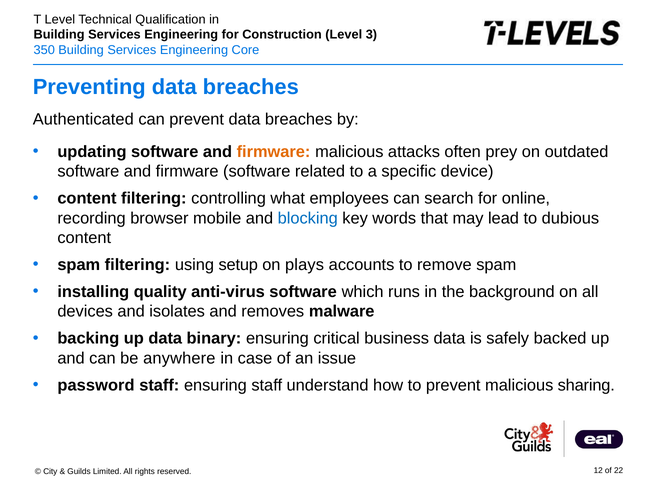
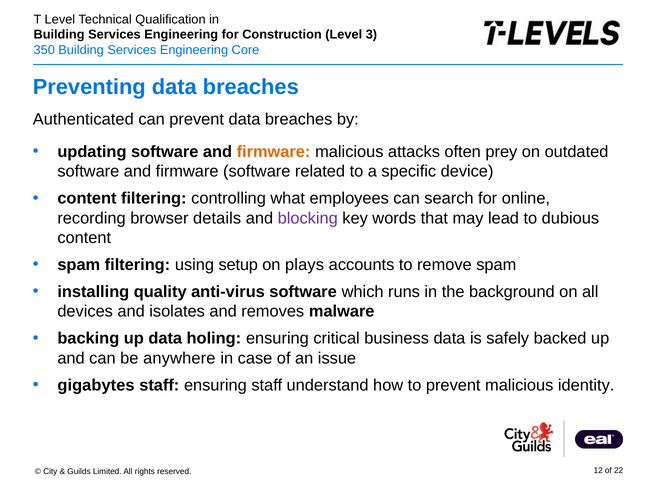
mobile: mobile -> details (217, 218)
blocking colour: blue -> purple (308, 218)
binary: binary -> holing (214, 338)
password: password -> gigabytes (96, 385)
sharing: sharing -> identity (586, 385)
